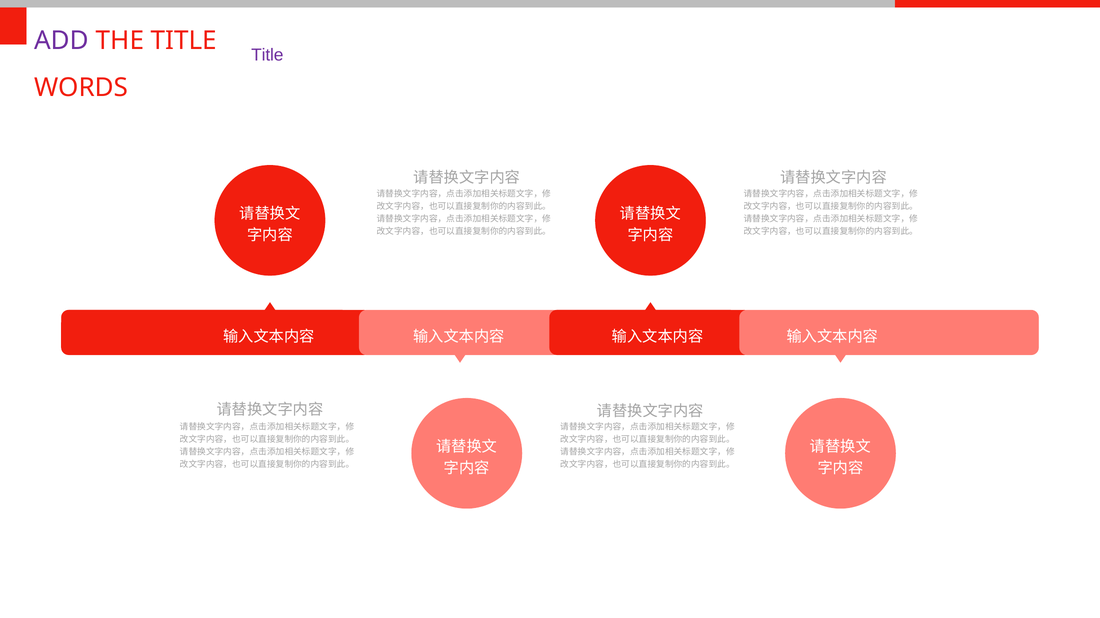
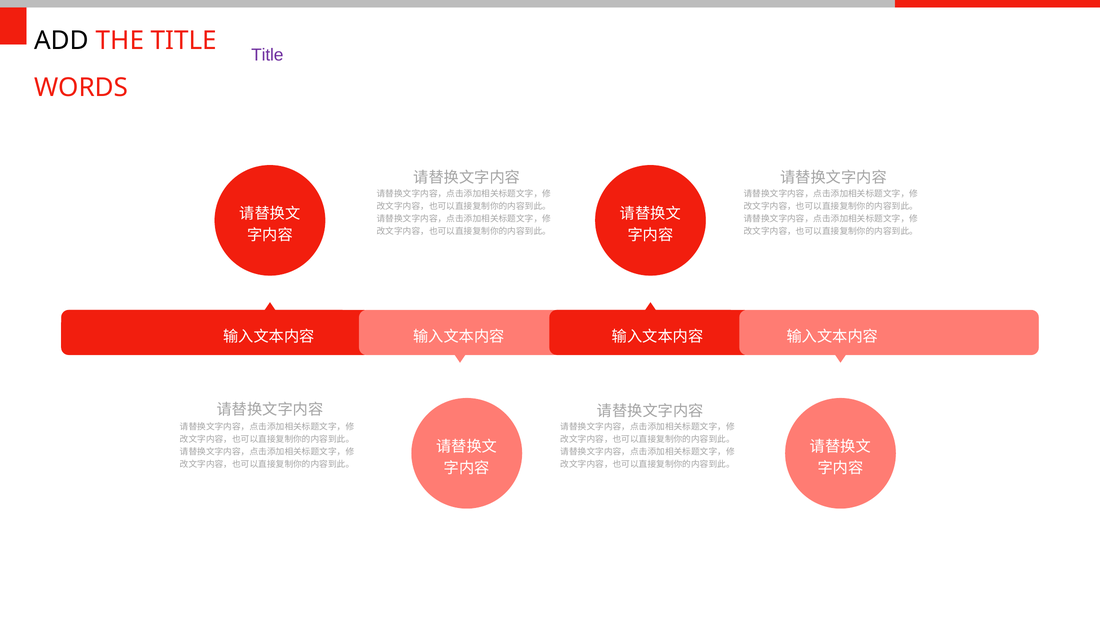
ADD colour: purple -> black (62, 41)
